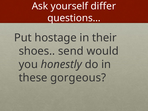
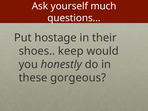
differ: differ -> much (103, 6)
send: send -> keep (71, 51)
